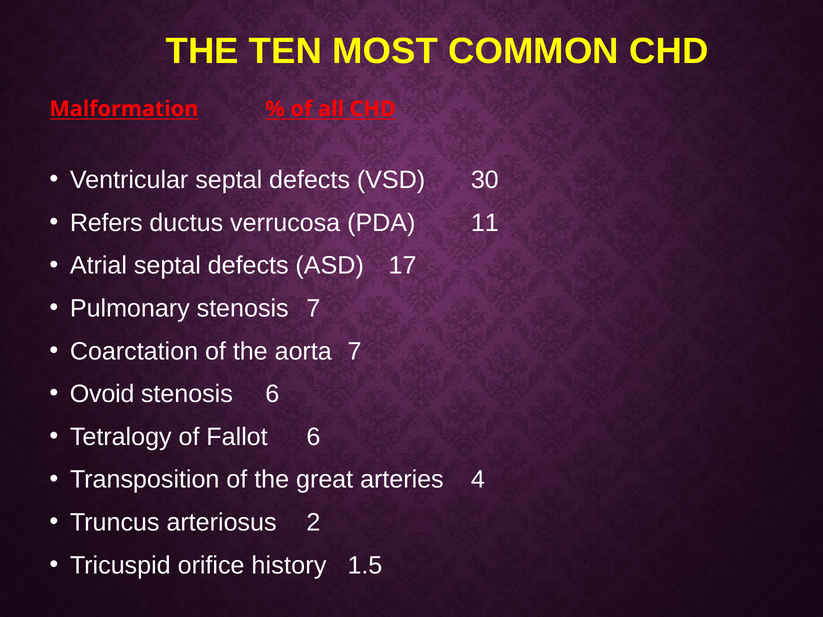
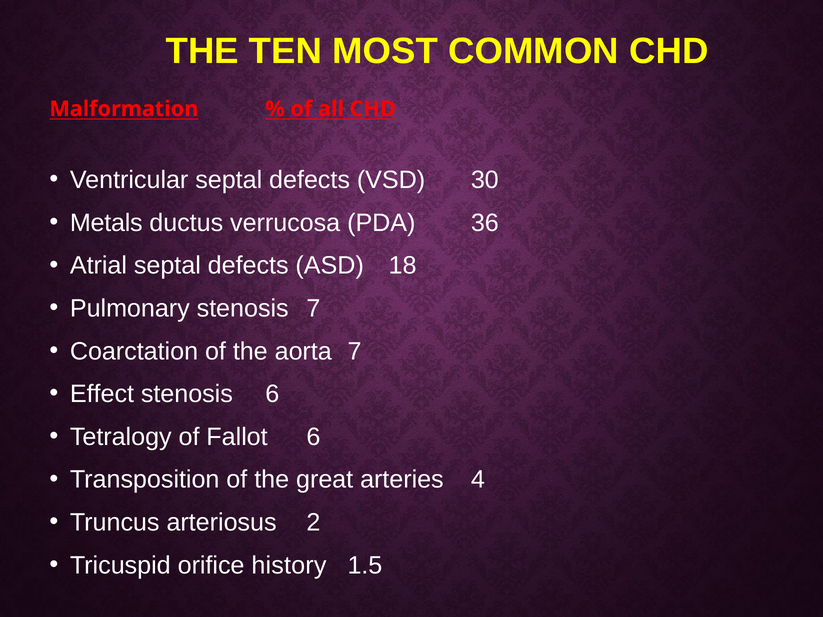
Refers: Refers -> Metals (106, 223)
11: 11 -> 36 (485, 223)
17: 17 -> 18 (403, 266)
Ovoid: Ovoid -> Effect (102, 394)
